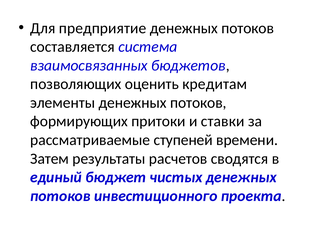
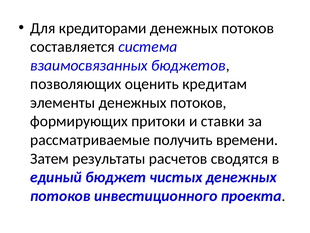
предприятие: предприятие -> кредиторами (103, 28)
ступеней: ступеней -> получить (183, 140)
